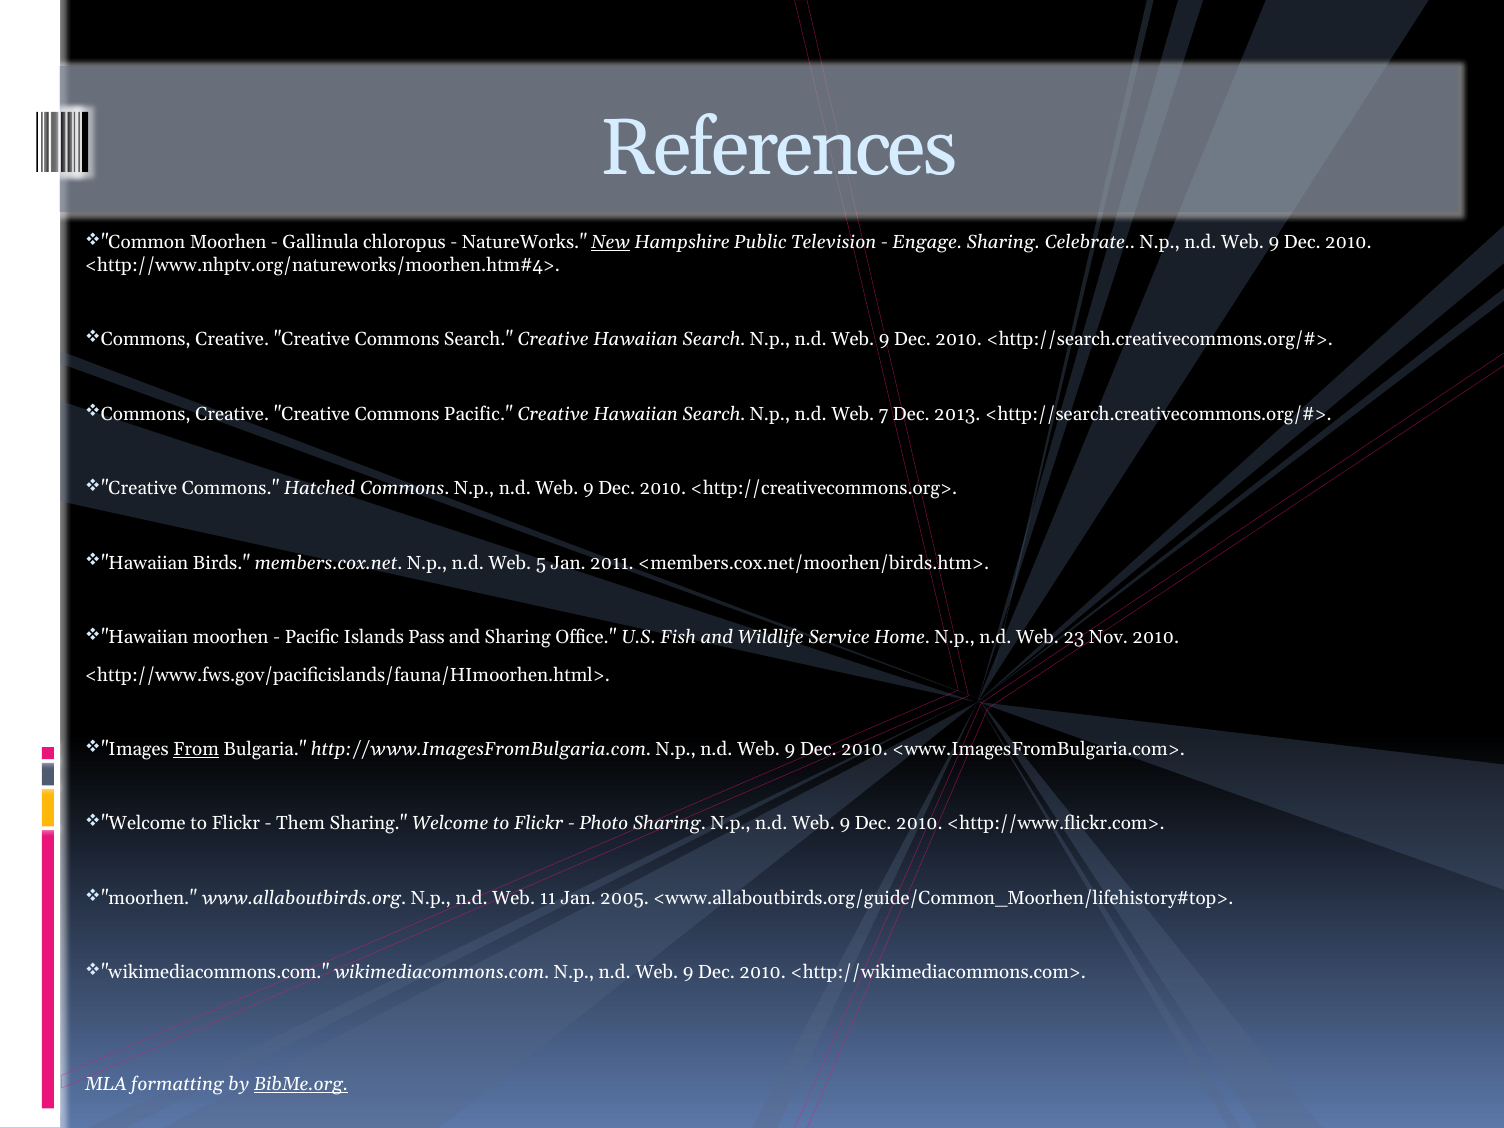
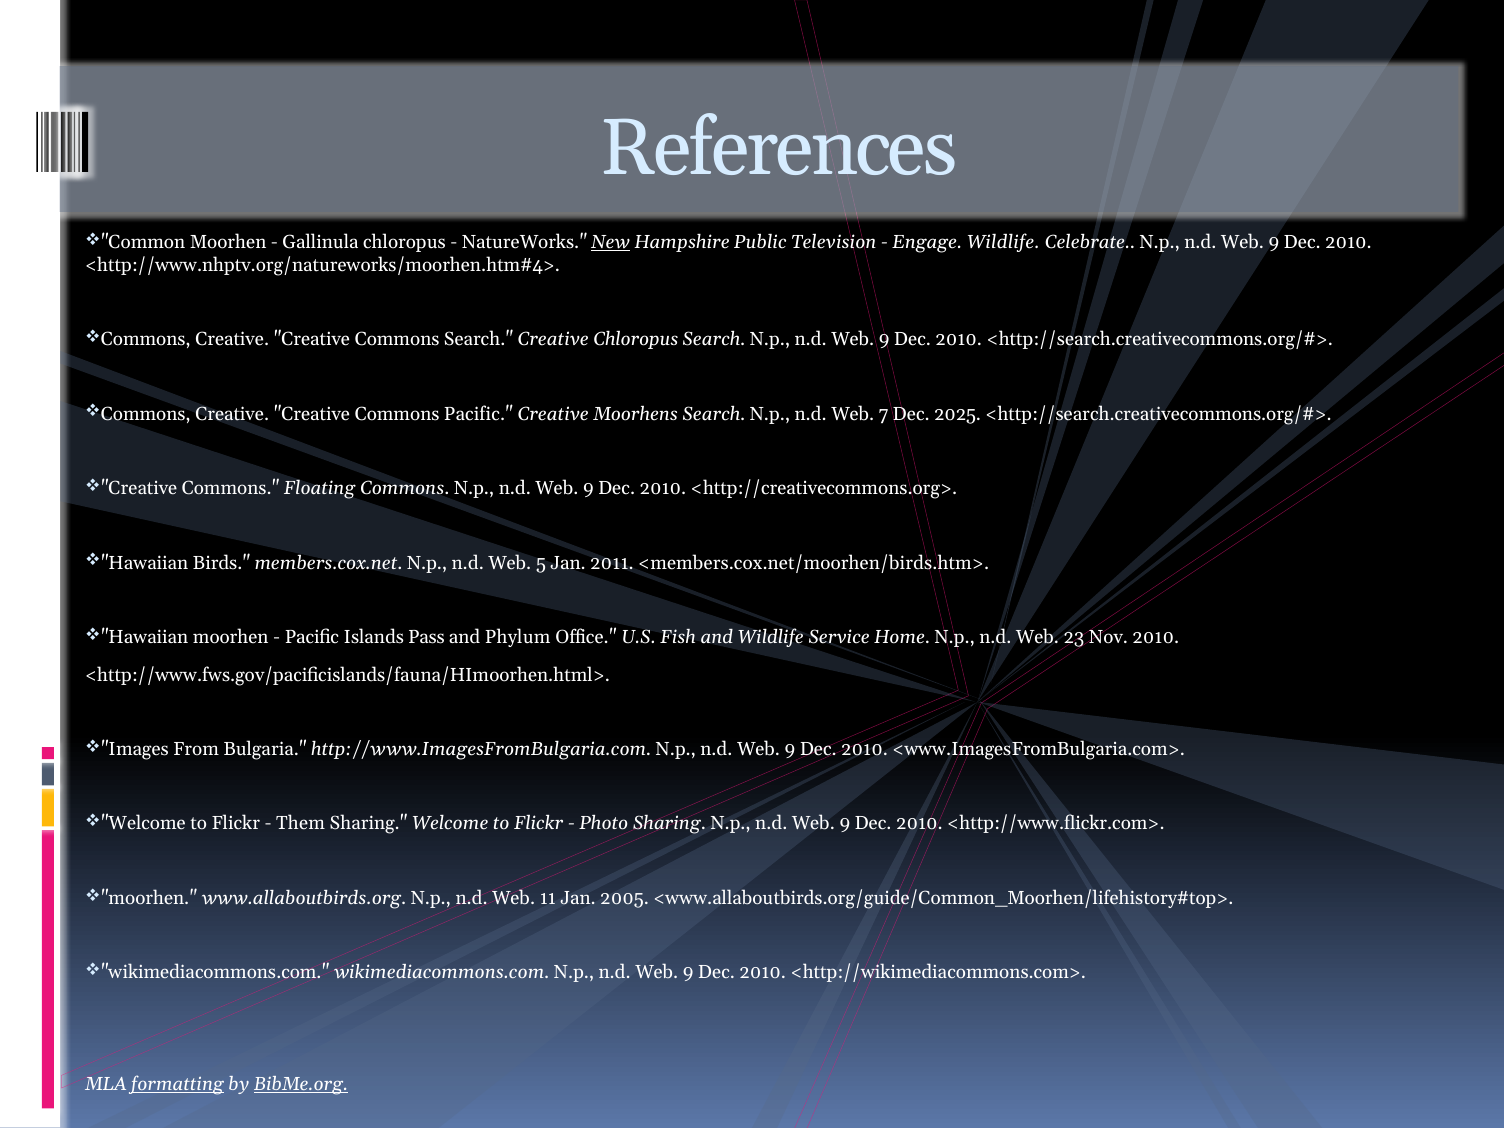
Engage Sharing: Sharing -> Wildlife (1003, 242)
Search Creative Hawaiian: Hawaiian -> Chloropus (636, 340)
Hawaiian: Hawaiian -> Moorhens (636, 414)
2013: 2013 -> 2025 (958, 414)
Hatched: Hatched -> Floating (320, 489)
and Sharing: Sharing -> Phylum (518, 638)
From underline: present -> none (196, 749)
formatting underline: none -> present (178, 1084)
